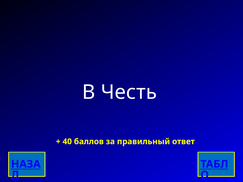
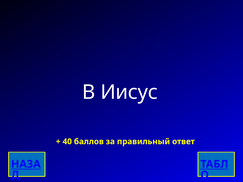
Честь: Честь -> Иисус (129, 92)
